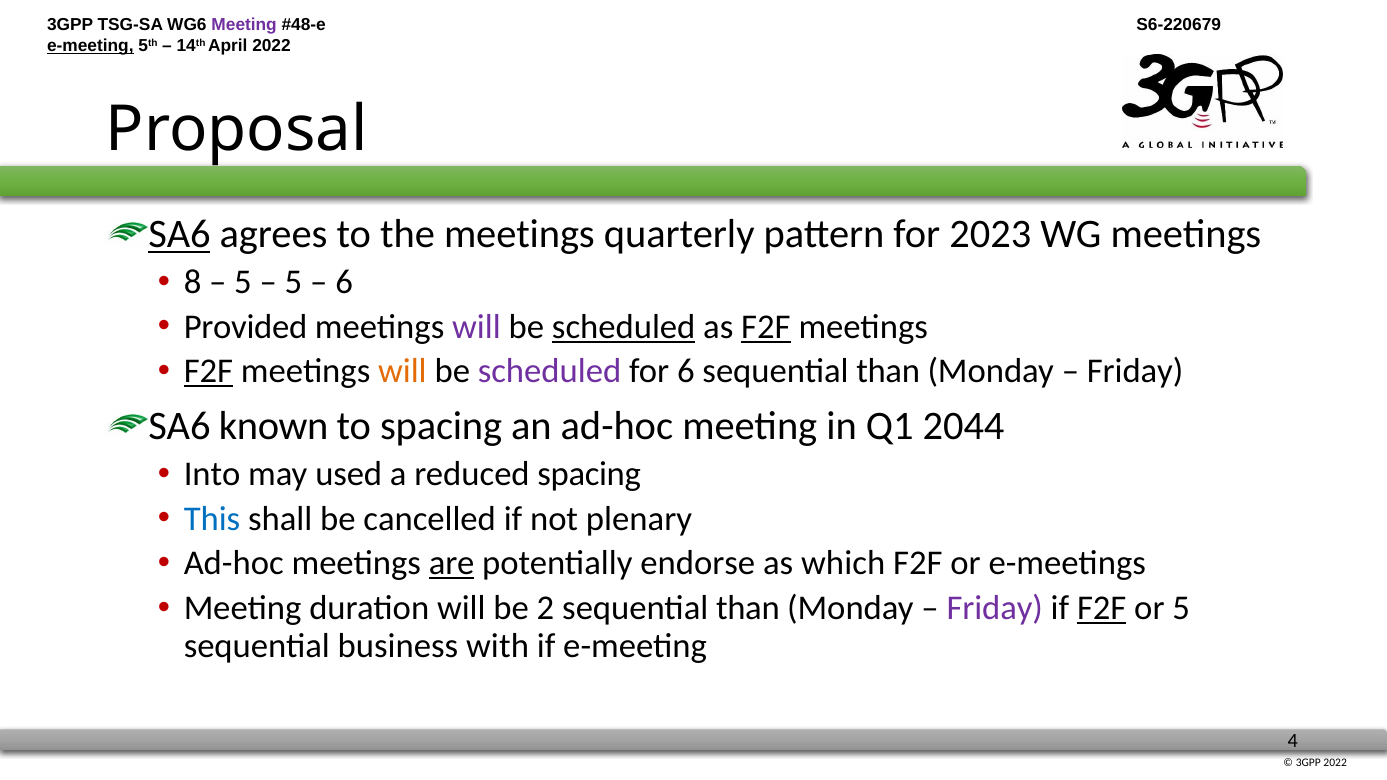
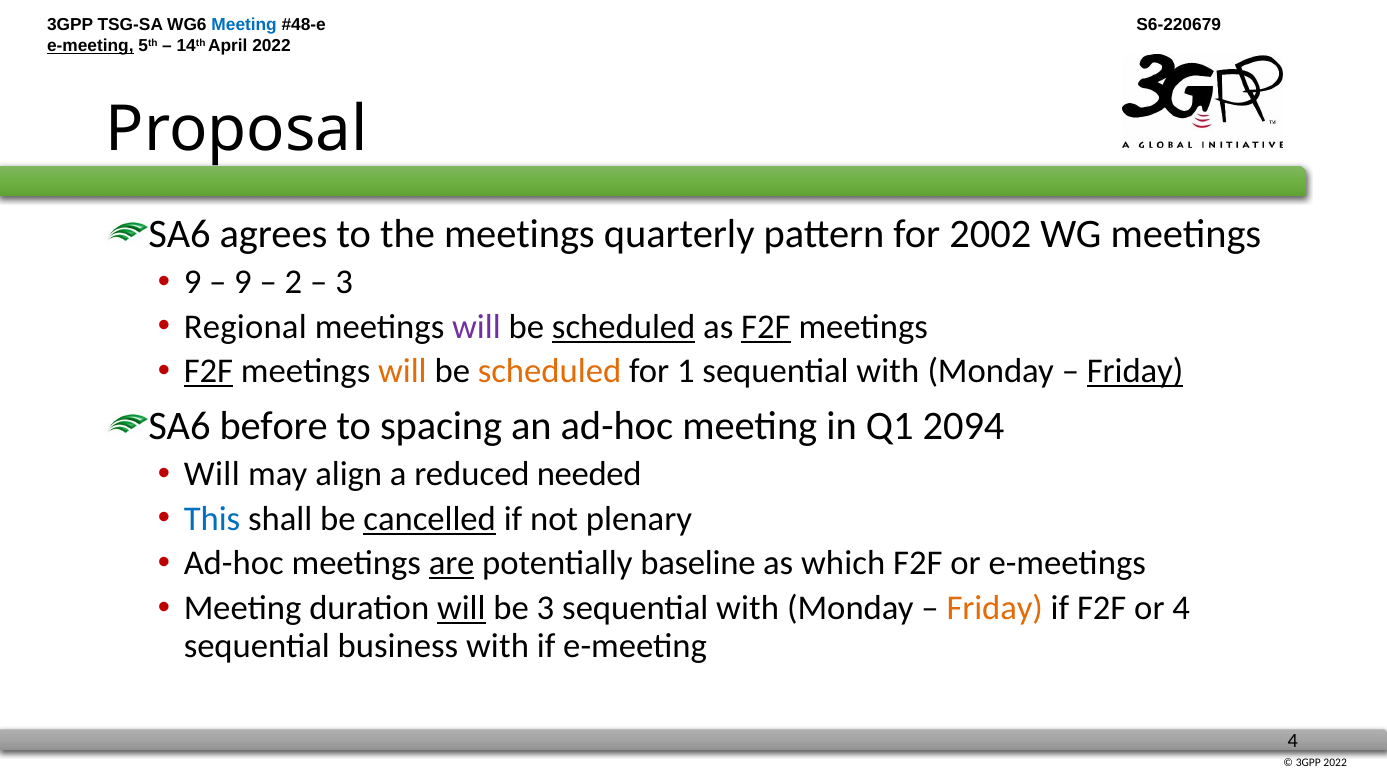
Meeting colour: purple -> blue (244, 25)
SA6 underline: present -> none (179, 235)
2023: 2023 -> 2002 (990, 235)
8: 8 -> 9 (193, 282)
5: 5 -> 9 (243, 282)
5: 5 -> 2 (293, 282)
6: 6 -> 3 (344, 282)
Provided: Provided -> Regional (245, 327)
scheduled colour: purple -> orange (549, 372)
for 6: 6 -> 1 (686, 372)
than: than -> with (888, 372)
Friday underline: none -> present (1135, 372)
known: known -> before (274, 427)
2044: 2044 -> 2094 (964, 427)
Into: Into -> Will (212, 474)
used: used -> align (349, 474)
reduced spacing: spacing -> needed (589, 474)
cancelled underline: none -> present (430, 519)
endorse: endorse -> baseline (698, 564)
will underline: none -> present (461, 608)
be 2: 2 -> 3 (546, 608)
than: than -> with (748, 608)
Friday colour: purple -> orange (995, 608)
F2F underline: present -> none (1102, 608)
or 5: 5 -> 4 (1181, 608)
